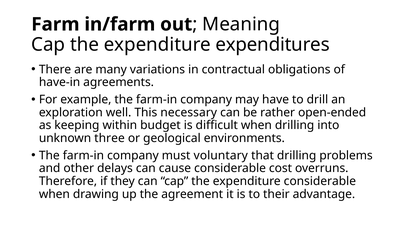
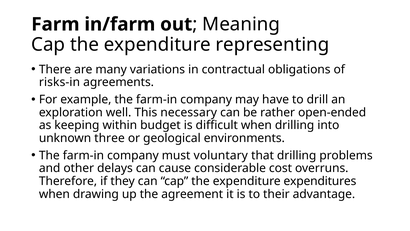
expenditures: expenditures -> representing (272, 45)
have-in: have-in -> risks-in (59, 82)
expenditure considerable: considerable -> expenditures (320, 181)
